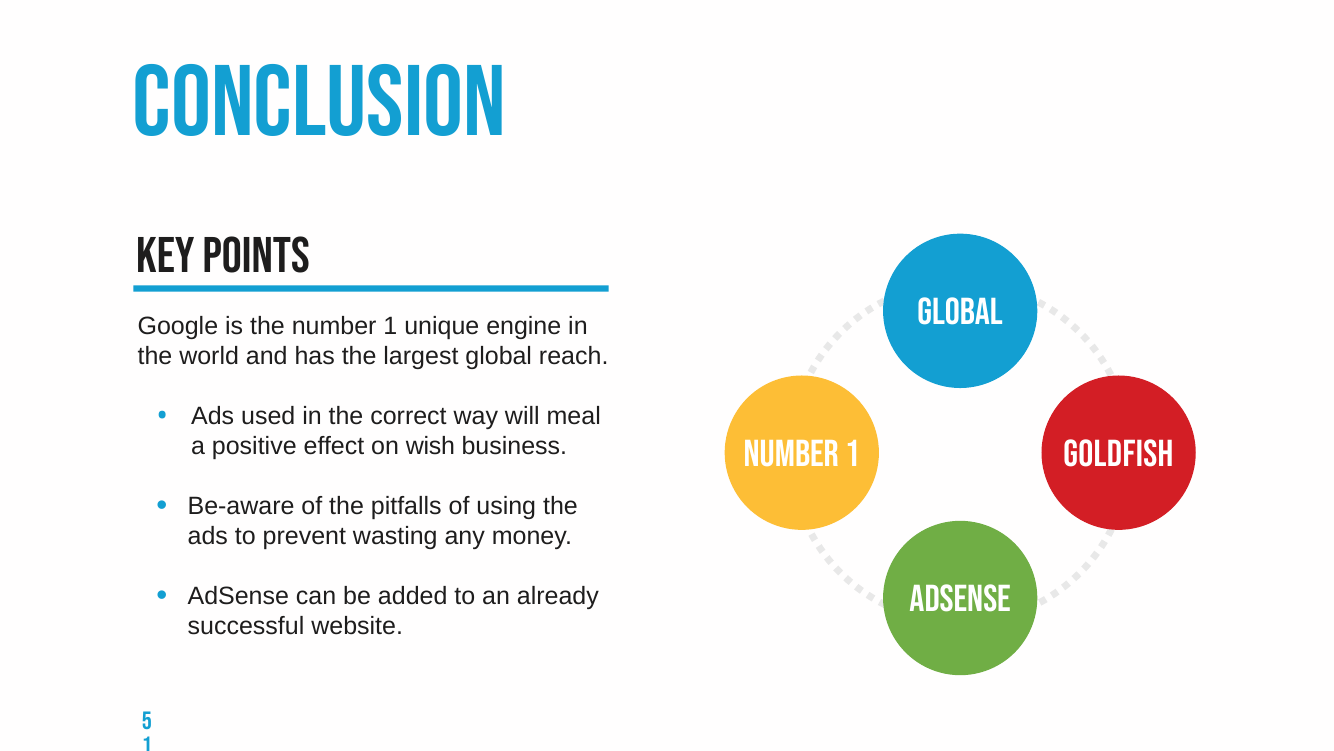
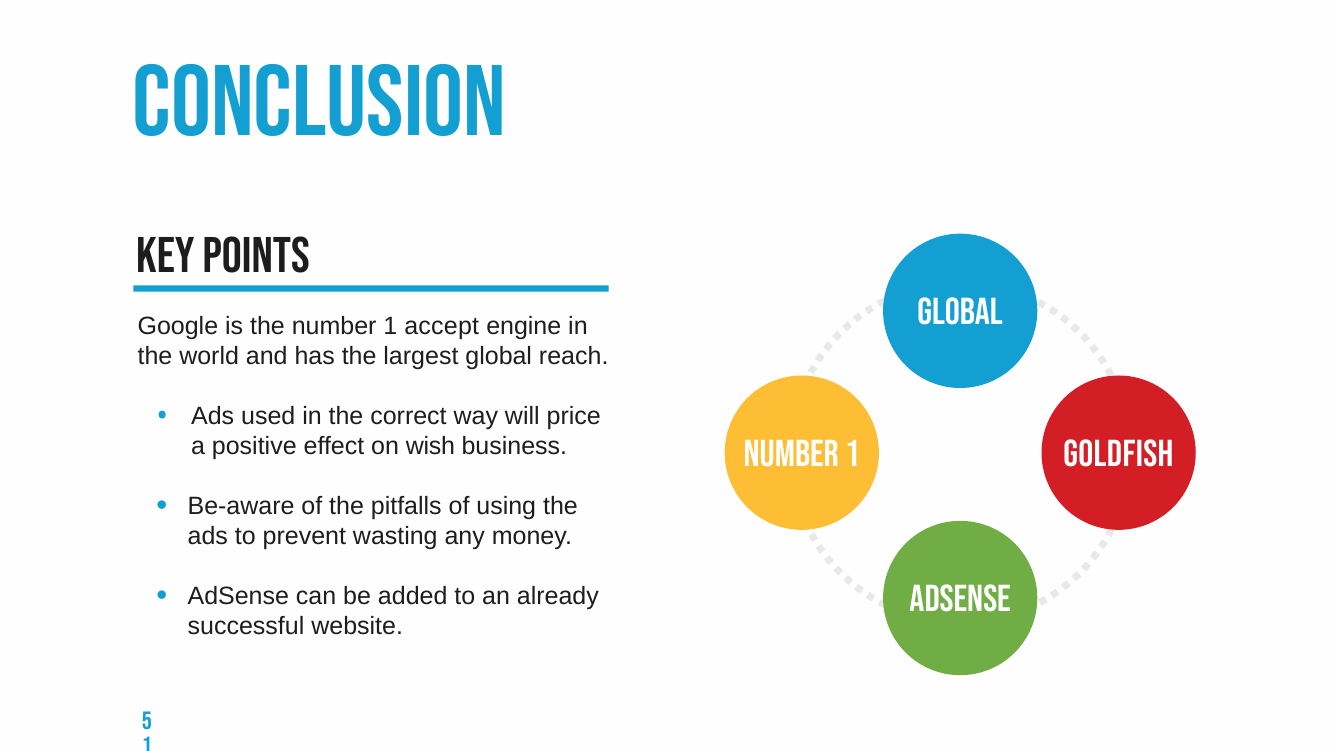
unique: unique -> accept (442, 326)
meal: meal -> price (574, 416)
